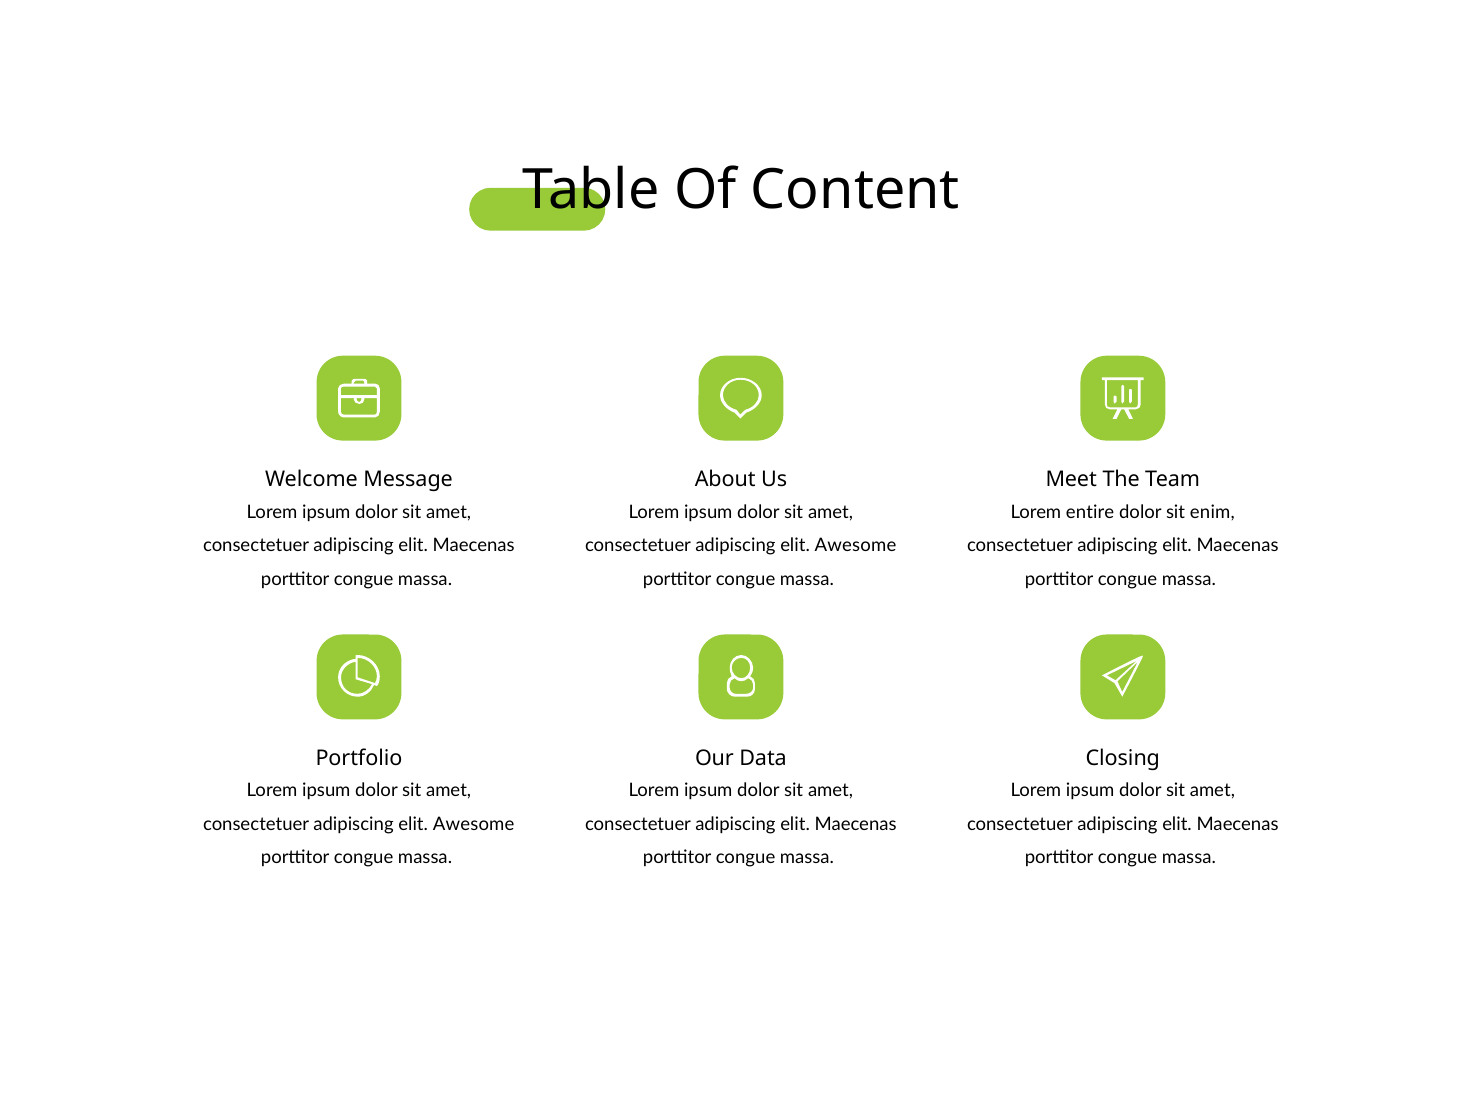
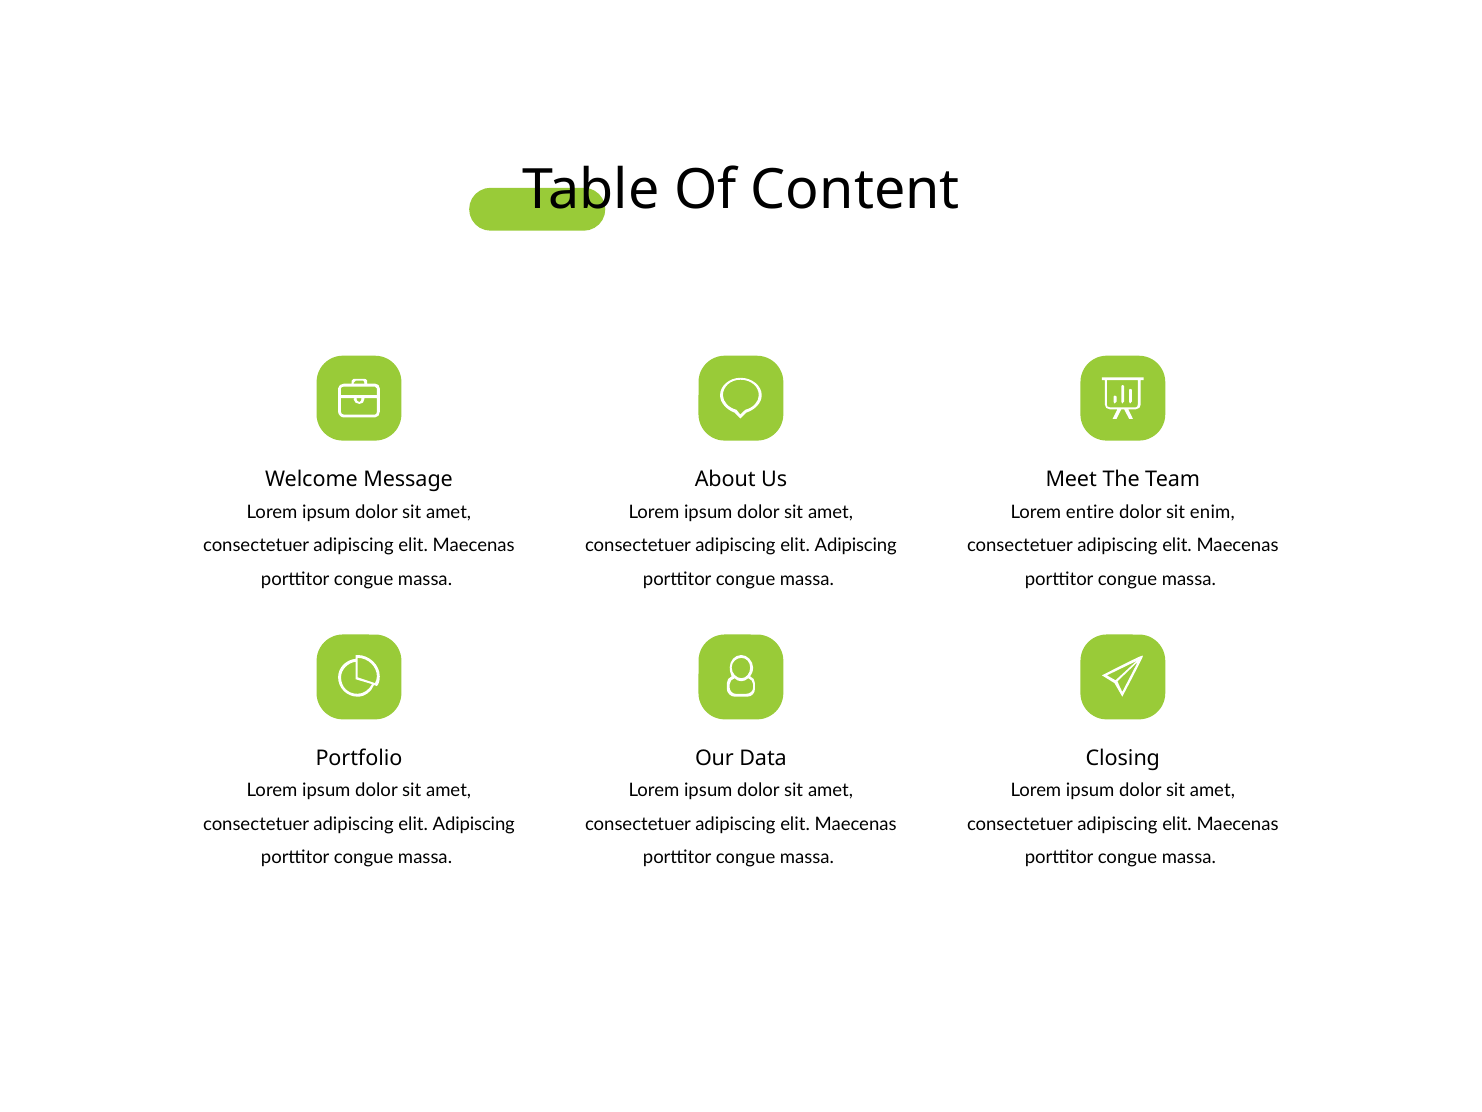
Awesome: Awesome -> Adipiscing (856, 545)
Awesome: Awesome -> Adipiscing (474, 824)
